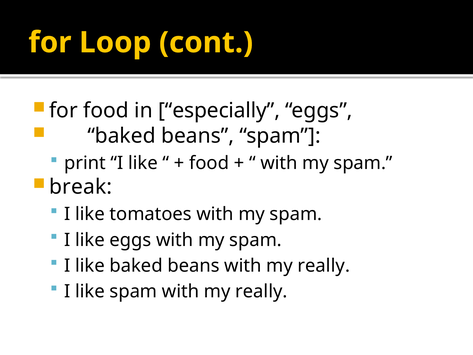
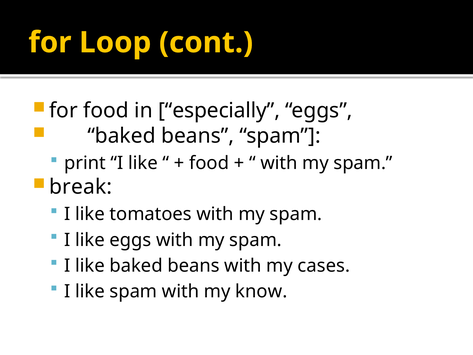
beans with my really: really -> cases (324, 266)
spam with my really: really -> know (261, 291)
